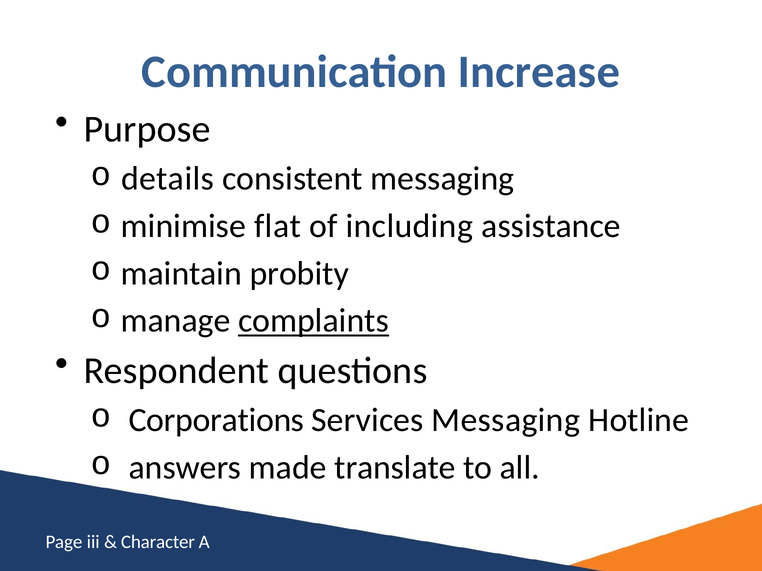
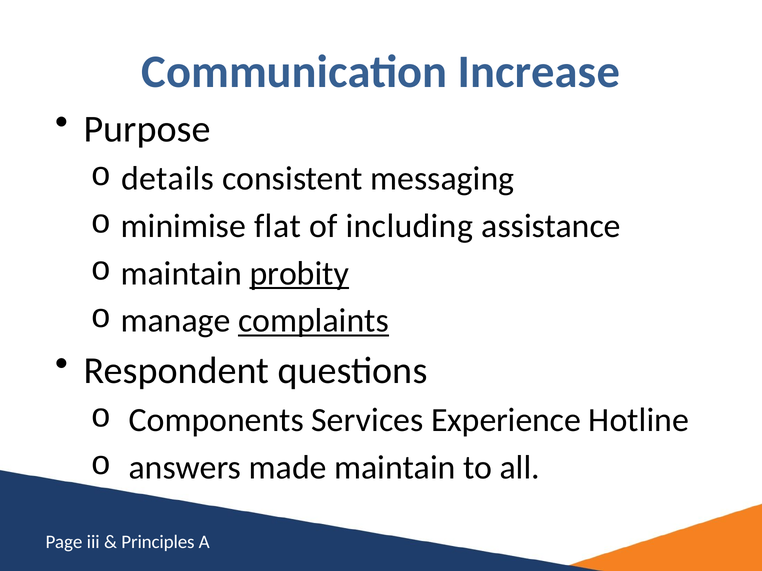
probity underline: none -> present (299, 274)
Corporations: Corporations -> Components (216, 421)
Services Messaging: Messaging -> Experience (506, 421)
made translate: translate -> maintain (395, 468)
Character: Character -> Principles (158, 542)
